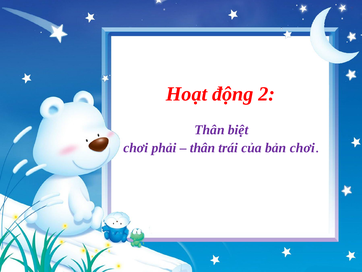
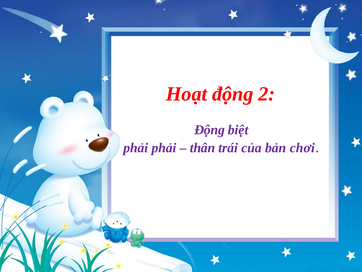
Thân: Thân -> Động (210, 130)
chơi: chơi -> phải (136, 148)
